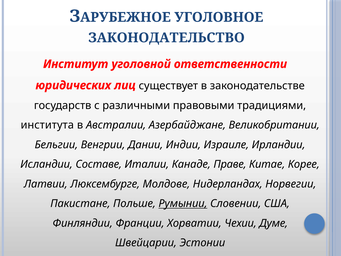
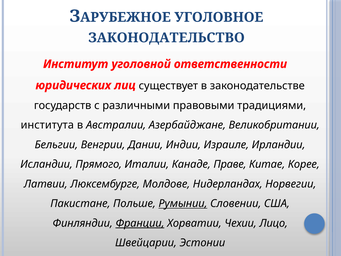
Составе: Составе -> Прямого (99, 164)
Франции underline: none -> present (140, 223)
Думе: Думе -> Лицо (274, 223)
